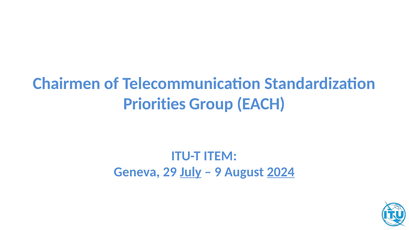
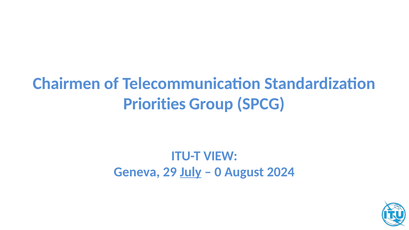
EACH: EACH -> SPCG (261, 104)
ITEM: ITEM -> VIEW (220, 156)
9: 9 -> 0 (218, 172)
2024 underline: present -> none (281, 172)
